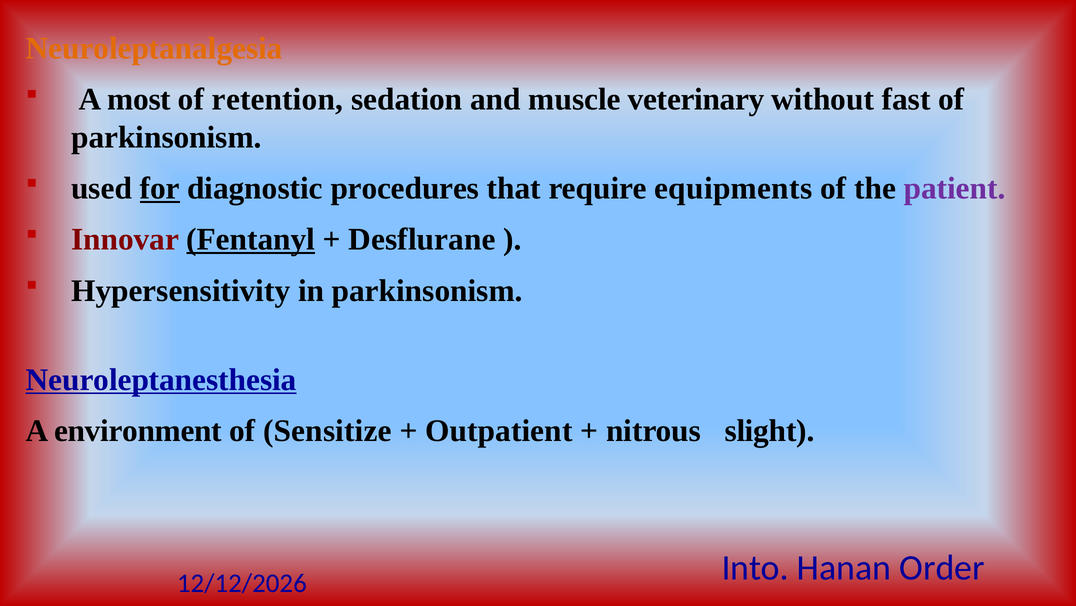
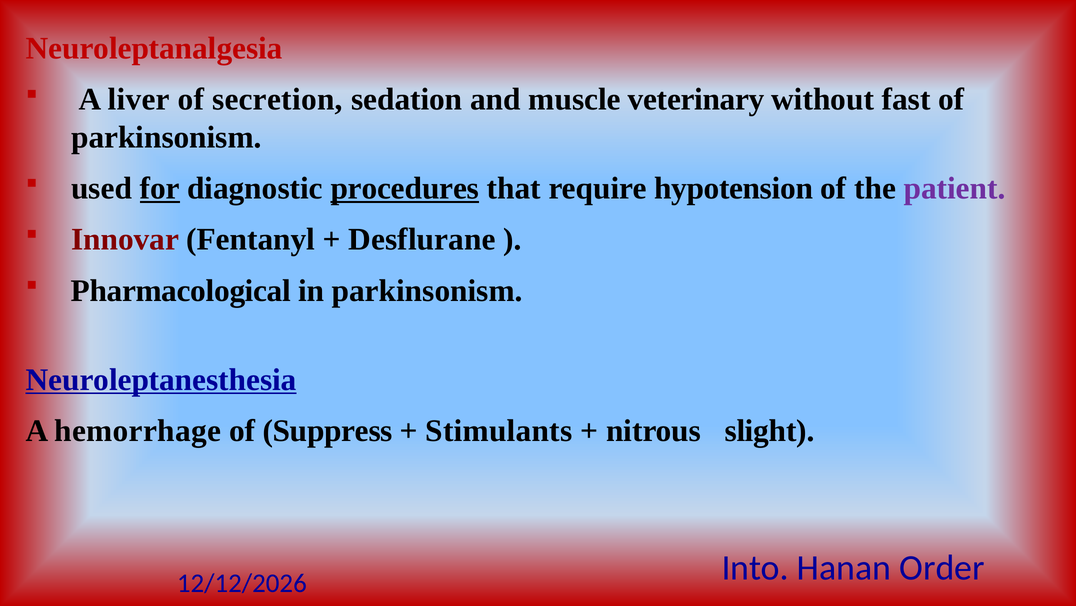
Neuroleptanalgesia colour: orange -> red (154, 48)
most: most -> liver (139, 99)
retention: retention -> secretion (277, 99)
procedures underline: none -> present (405, 188)
equipments: equipments -> hypotension (734, 188)
Fentanyl underline: present -> none (251, 239)
Hypersensitivity: Hypersensitivity -> Pharmacological (181, 290)
environment: environment -> hemorrhage (138, 430)
Sensitize: Sensitize -> Suppress (328, 430)
Outpatient: Outpatient -> Stimulants (499, 430)
